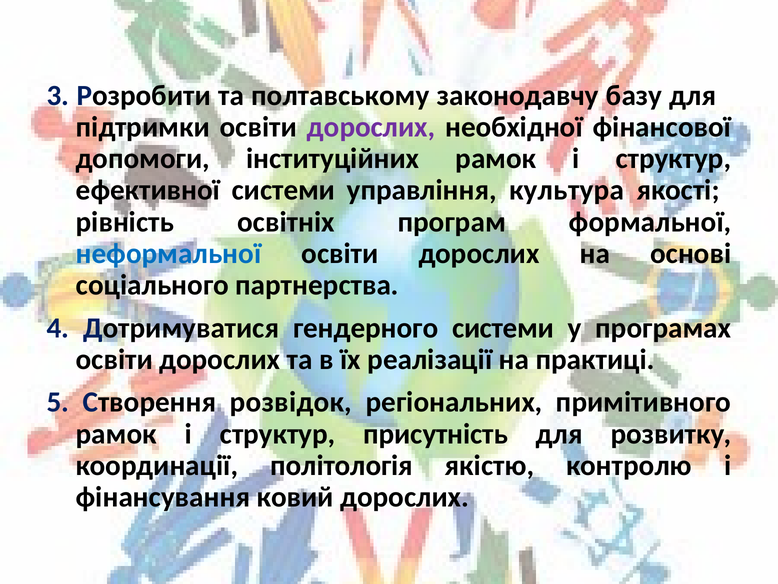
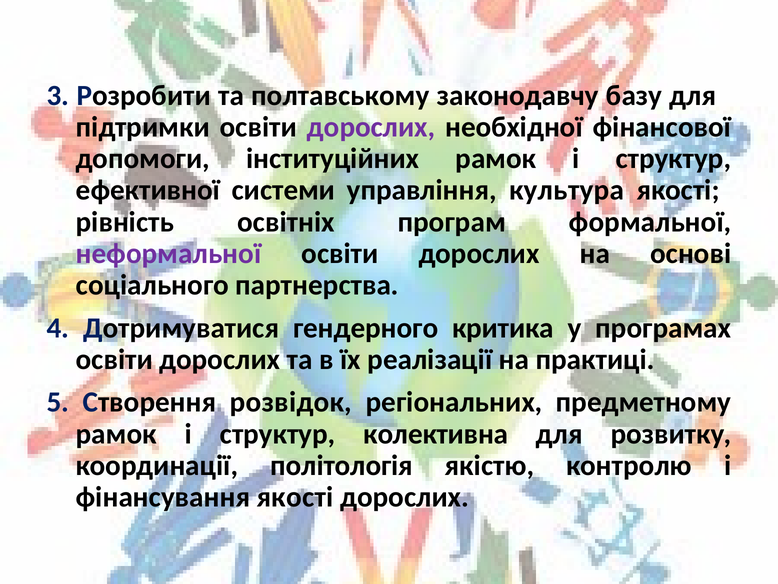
неформальної colour: blue -> purple (169, 253)
гендерного системи: системи -> критика (503, 328)
примітивного: примітивного -> предметному (644, 402)
присутність: присутність -> колективна (436, 434)
фінансування ковий: ковий -> якості (295, 497)
